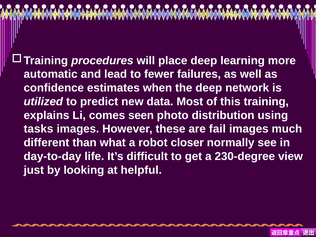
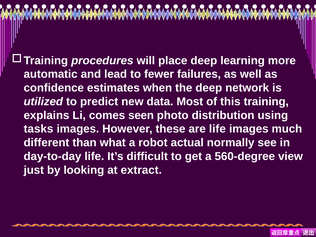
are fail: fail -> life (217, 129)
closer: closer -> actual (187, 143)
230-degree: 230-degree -> 560-degree (245, 156)
helpful: helpful -> extract (141, 170)
